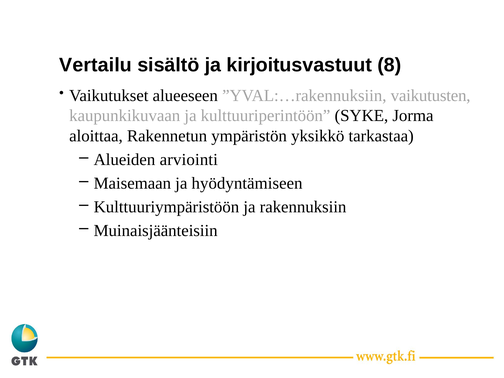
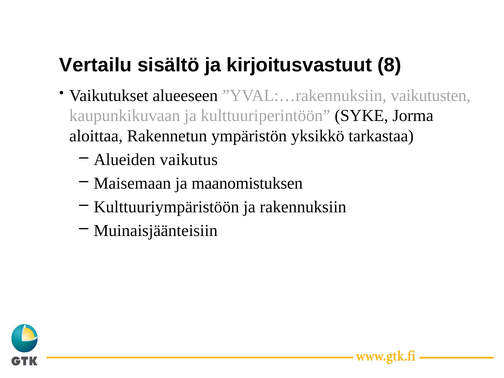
arviointi: arviointi -> vaikutus (189, 160)
hyödyntämiseen: hyödyntämiseen -> maanomistuksen (247, 183)
